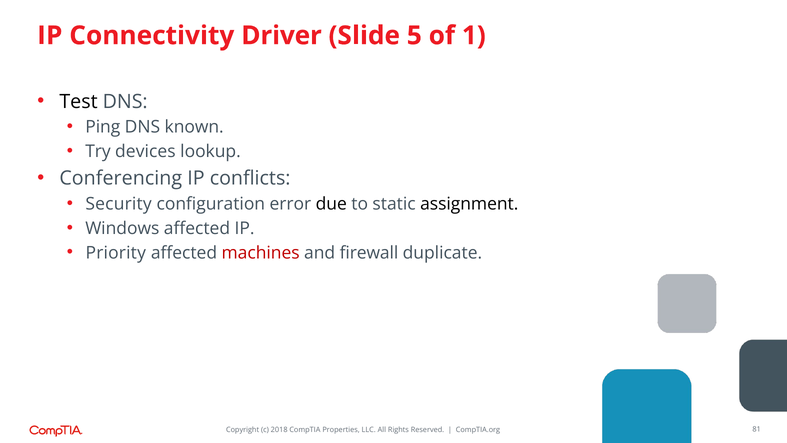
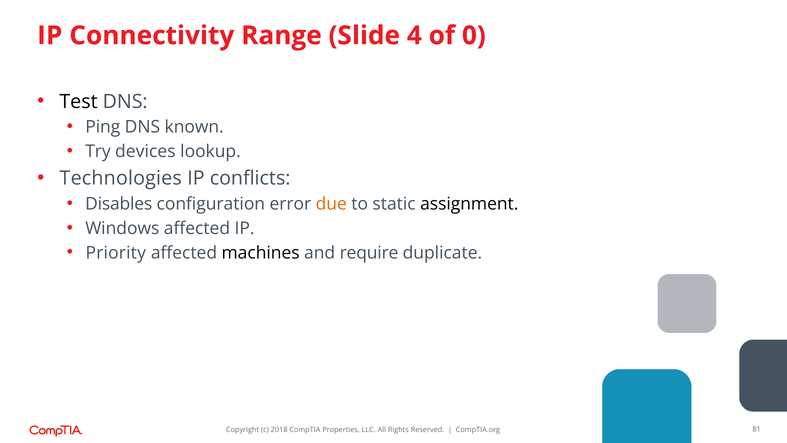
Driver: Driver -> Range (281, 36)
5: 5 -> 4 (414, 36)
1: 1 -> 0 (474, 36)
Conferencing: Conferencing -> Technologies (121, 178)
Security: Security -> Disables (119, 204)
due colour: black -> orange (331, 204)
machines colour: red -> black (261, 253)
firewall: firewall -> require (369, 253)
